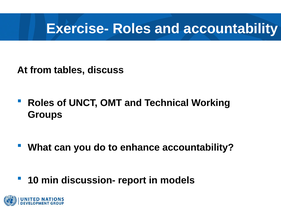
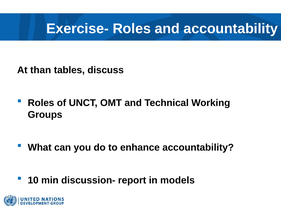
from: from -> than (41, 70)
